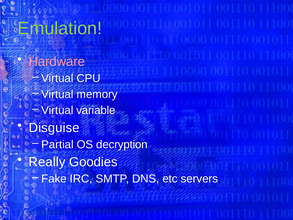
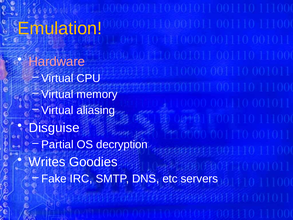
Emulation colour: light green -> yellow (60, 28)
variable: variable -> aliasing (96, 110)
Really: Really -> Writes (47, 162)
